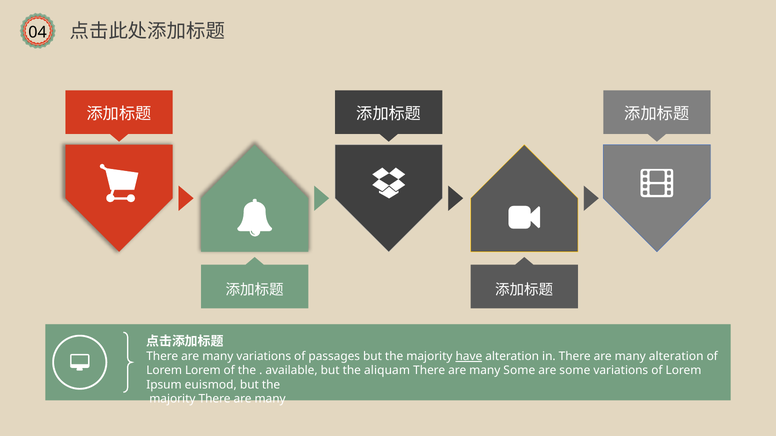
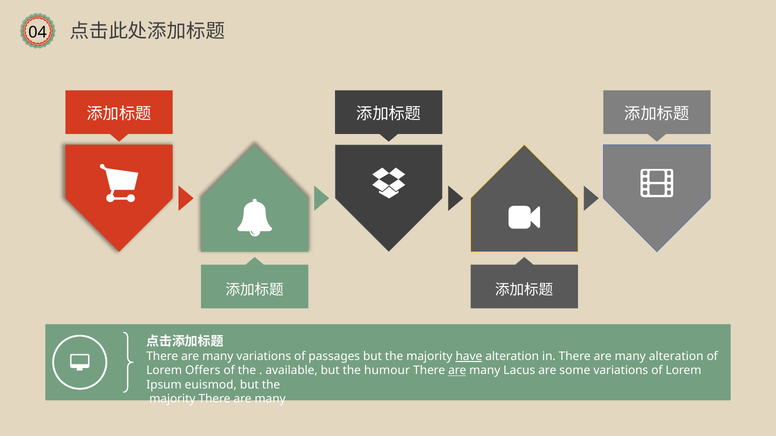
Lorem Lorem: Lorem -> Offers (203, 371)
aliquam: aliquam -> humour (387, 371)
are underline: none -> present (457, 371)
many Some: Some -> Lacus (519, 371)
